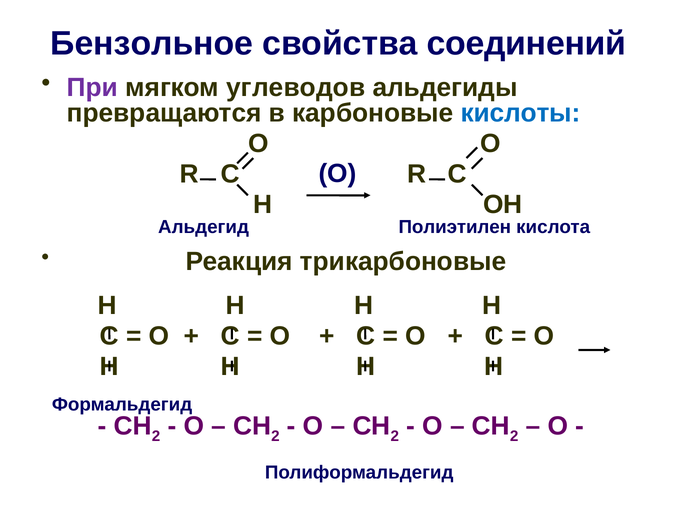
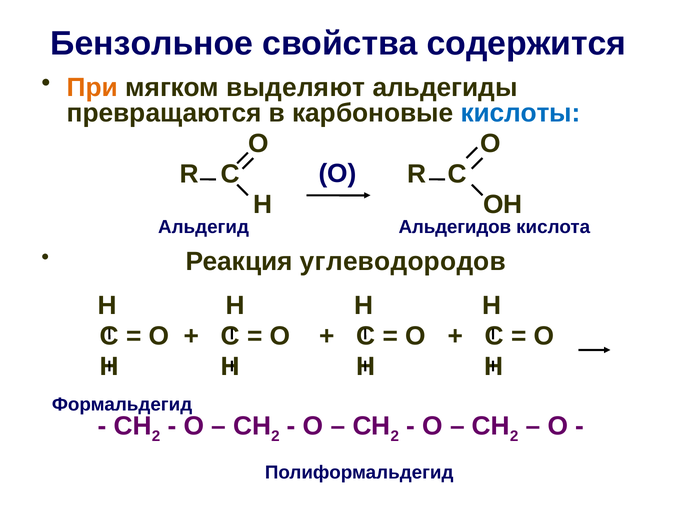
соединений: соединений -> содержится (526, 43)
При colour: purple -> orange (92, 88)
углеводов: углеводов -> выделяют (296, 88)
Полиэтилен: Полиэтилен -> Альдегидов (455, 227)
трикарбоновые: трикарбоновые -> углеводородов (403, 261)
